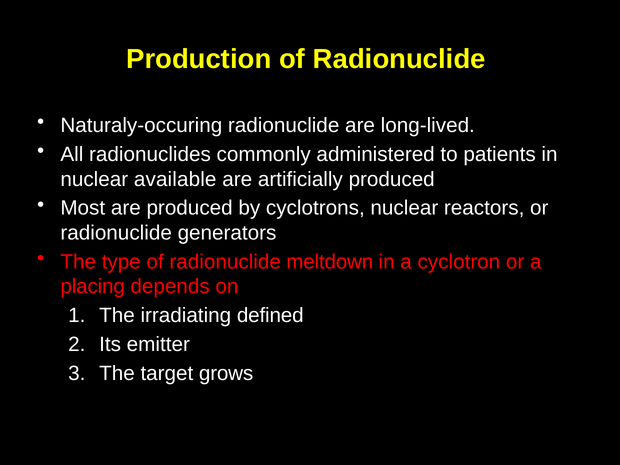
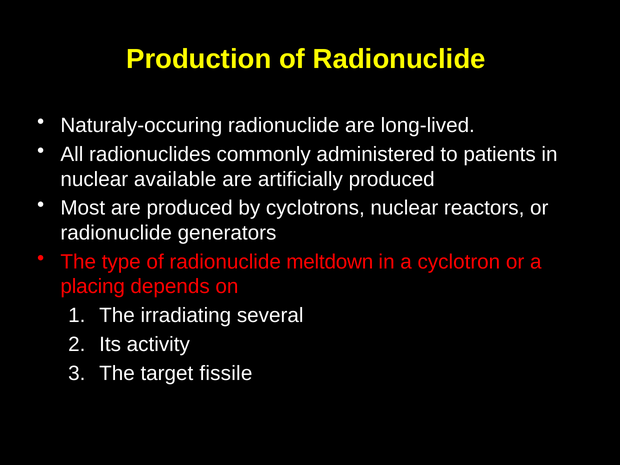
defined: defined -> several (270, 316)
emitter: emitter -> activity (158, 344)
grows: grows -> fissile (226, 373)
